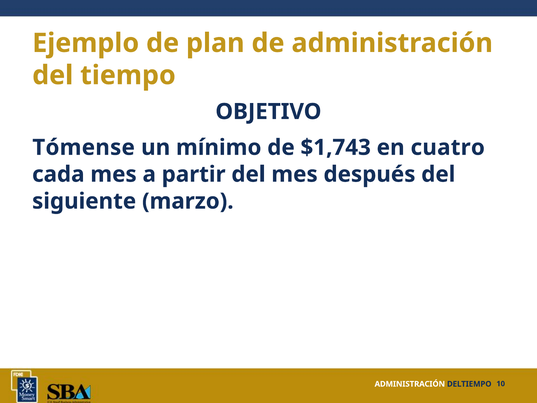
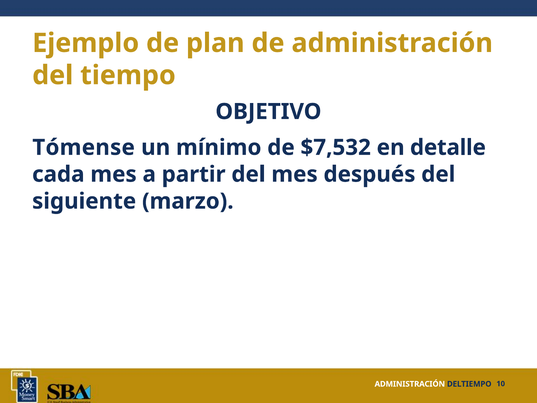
$1,743: $1,743 -> $7,532 (336, 147)
cuatro: cuatro -> detalle (448, 147)
